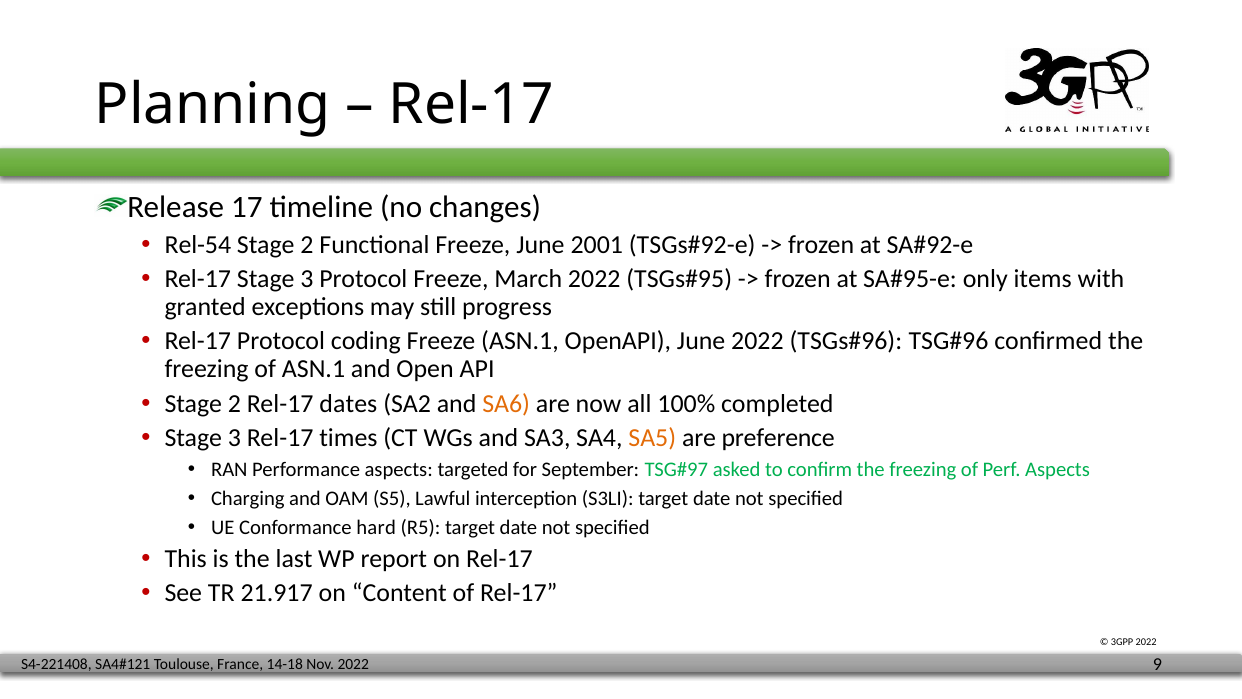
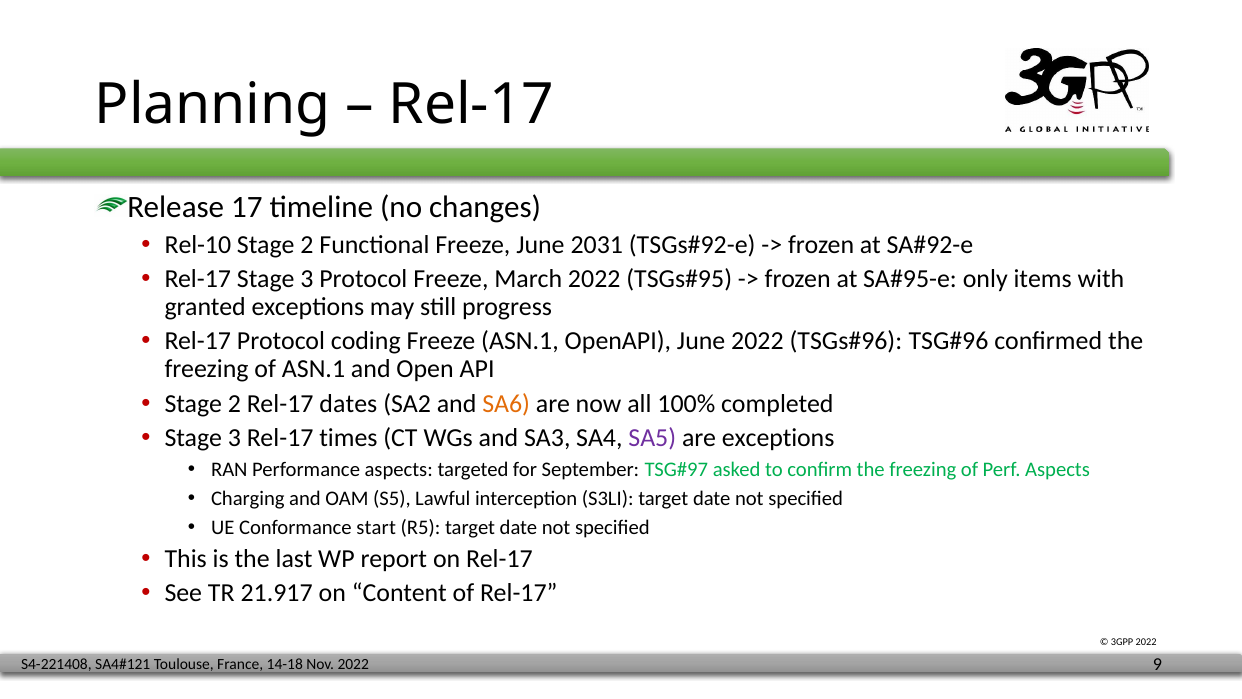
Rel-54: Rel-54 -> Rel-10 (198, 244)
2001: 2001 -> 2031 (597, 244)
SA5 colour: orange -> purple (652, 438)
are preference: preference -> exceptions (778, 438)
hard: hard -> start (376, 527)
